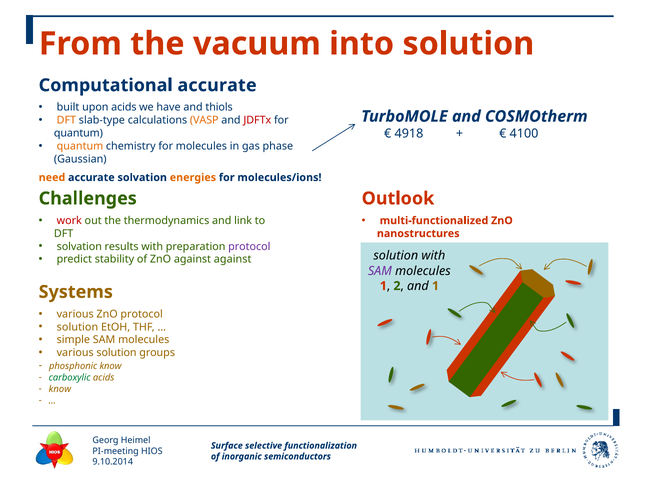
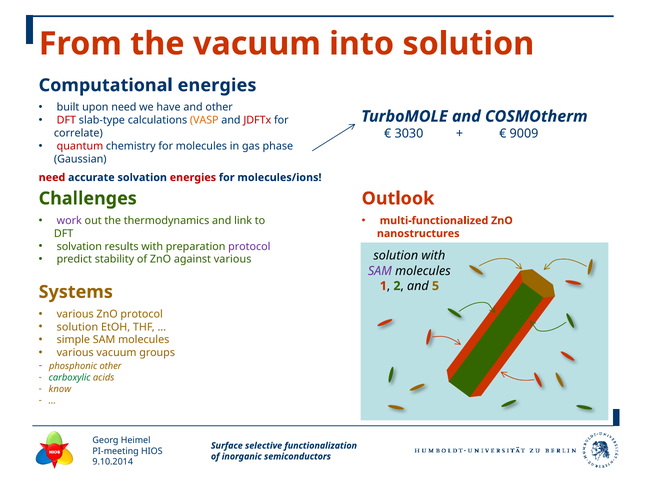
Computational accurate: accurate -> energies (217, 85)
upon acids: acids -> need (124, 107)
and thiols: thiols -> other (219, 107)
DFT colour: orange -> red (66, 120)
4918: 4918 -> 3030 (409, 133)
4100: 4100 -> 9009 (524, 133)
quantum: quantum -> correlate (78, 133)
quantum colour: orange -> red (80, 146)
need colour: orange -> red (52, 177)
energies colour: orange -> red (193, 177)
work colour: red -> purple (69, 220)
against against: against -> various (233, 259)
and 1: 1 -> 5 (436, 286)
various solution: solution -> vacuum (117, 353)
phosphonic know: know -> other (111, 366)
